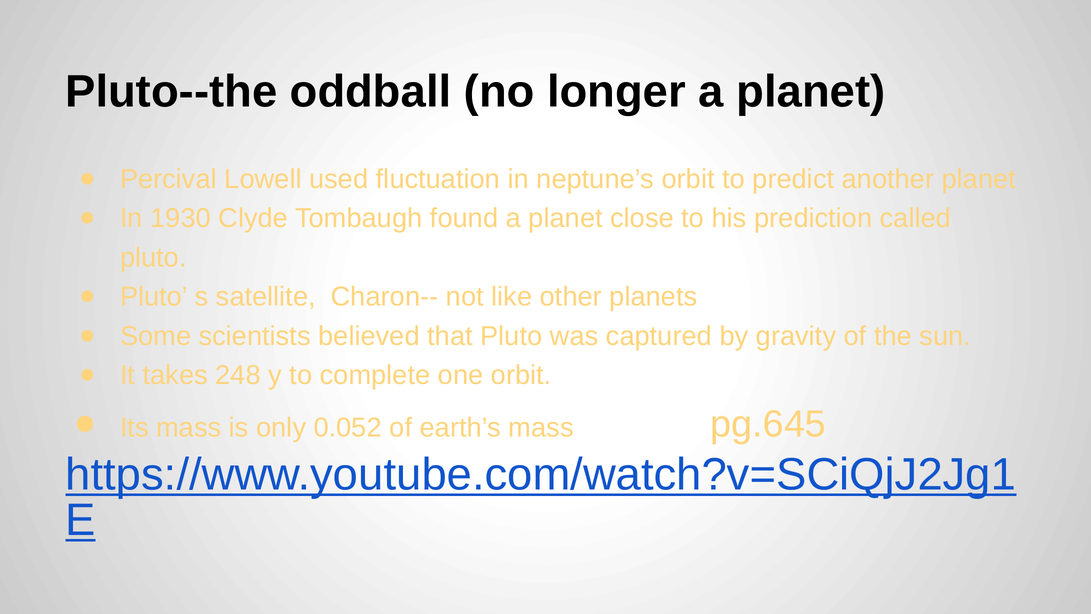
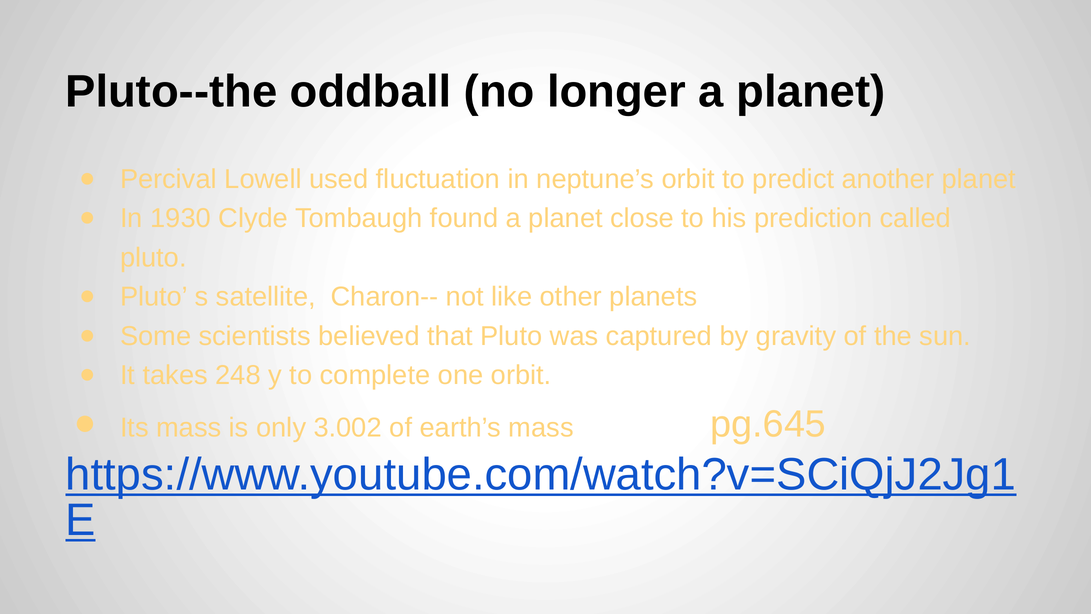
0.052: 0.052 -> 3.002 (348, 428)
